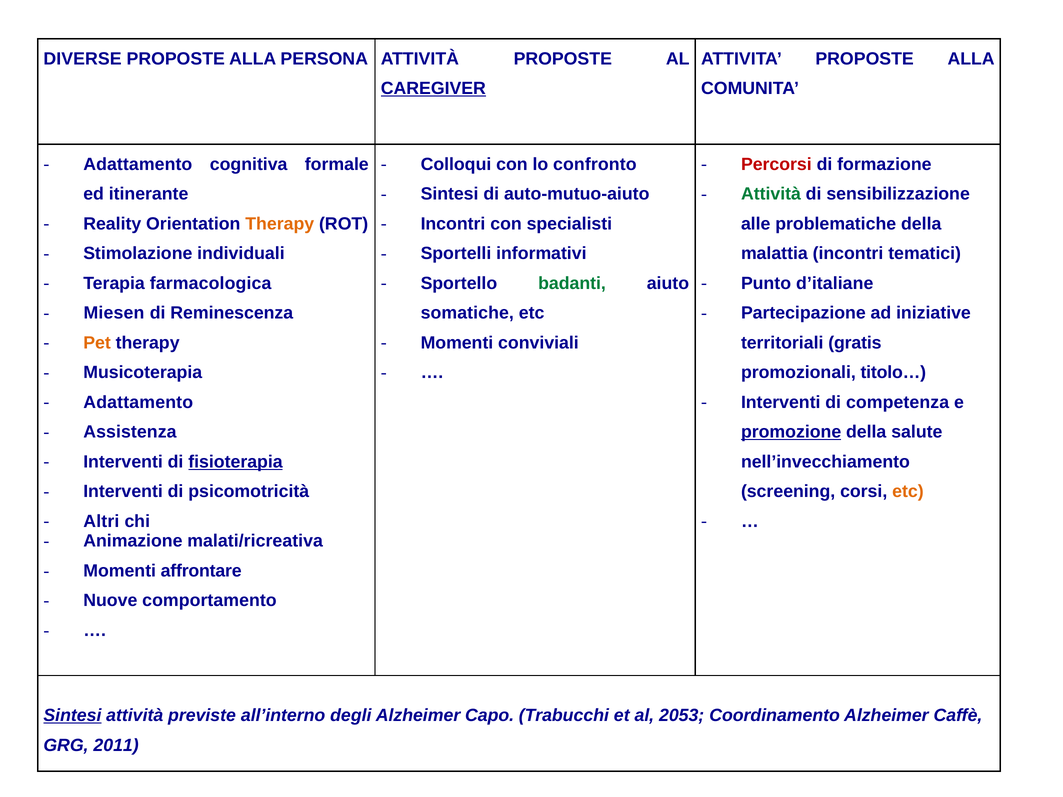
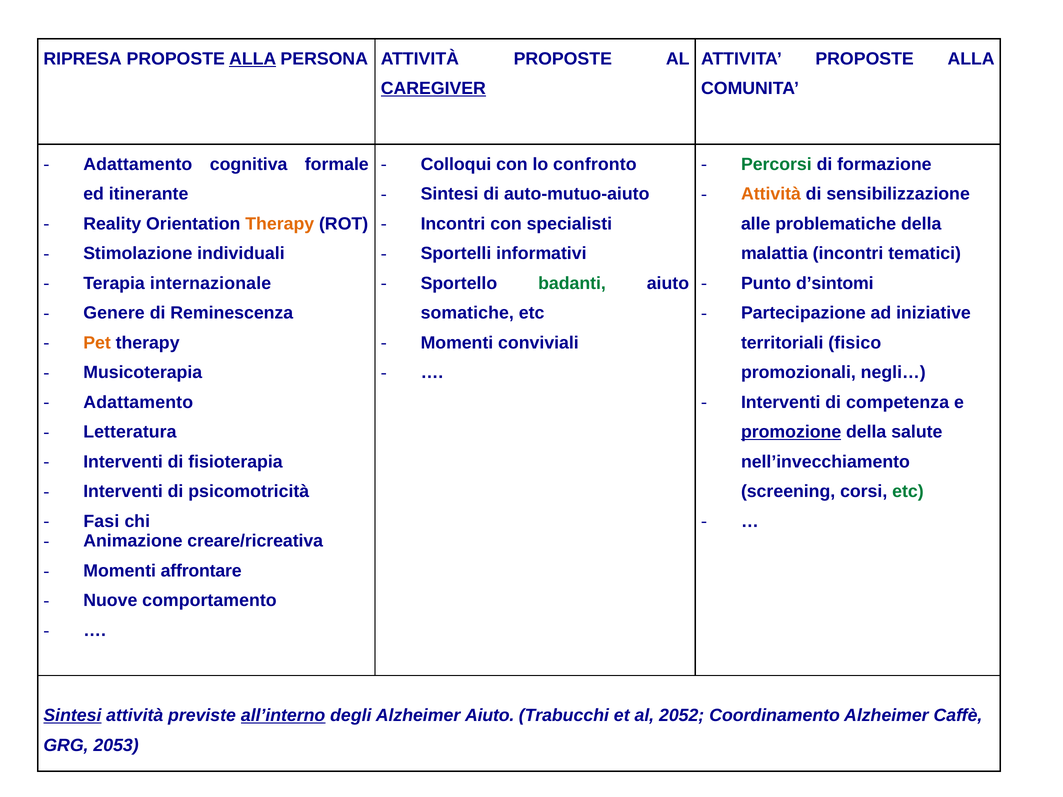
DIVERSE: DIVERSE -> RIPRESA (83, 59)
ALLA underline: none -> present (253, 59)
Percorsi colour: red -> green (776, 164)
Attività colour: green -> orange (771, 194)
farmacologica: farmacologica -> internazionale (211, 283)
d’italiane: d’italiane -> d’sintomi (835, 283)
Miesen: Miesen -> Genere (114, 313)
gratis: gratis -> fisico (855, 343)
titolo…: titolo… -> negli… (893, 373)
Assistenza: Assistenza -> Letteratura (130, 432)
fisioterapia underline: present -> none (235, 462)
etc colour: orange -> green (908, 492)
Altri: Altri -> Fasi (101, 521)
malati/ricreativa: malati/ricreativa -> creare/ricreativa (255, 541)
all’interno underline: none -> present (283, 716)
Alzheimer Capo: Capo -> Aiuto (490, 716)
2053: 2053 -> 2052 (682, 716)
2011: 2011 -> 2053 (116, 745)
